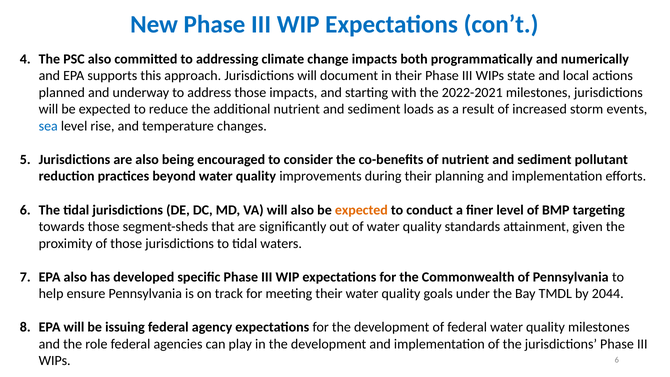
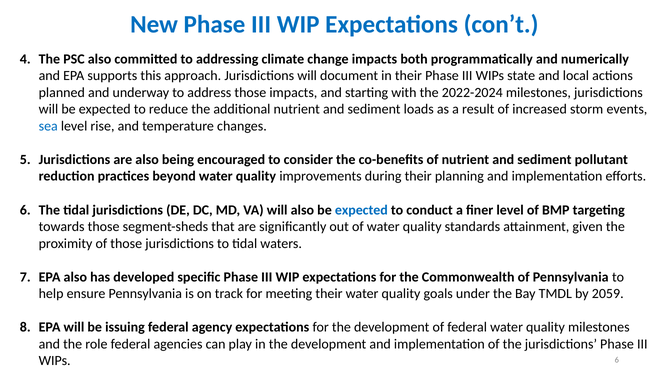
2022-2021: 2022-2021 -> 2022-2024 (472, 93)
expected colour: orange -> blue (361, 210)
2044: 2044 -> 2059 (608, 294)
